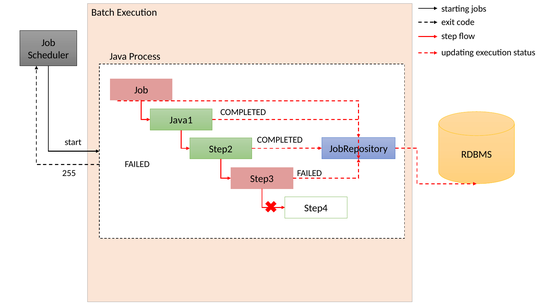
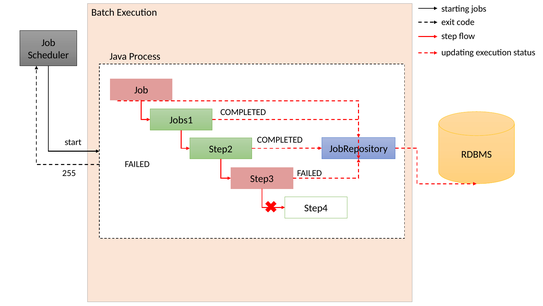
Java1: Java1 -> Jobs1 (181, 120)
